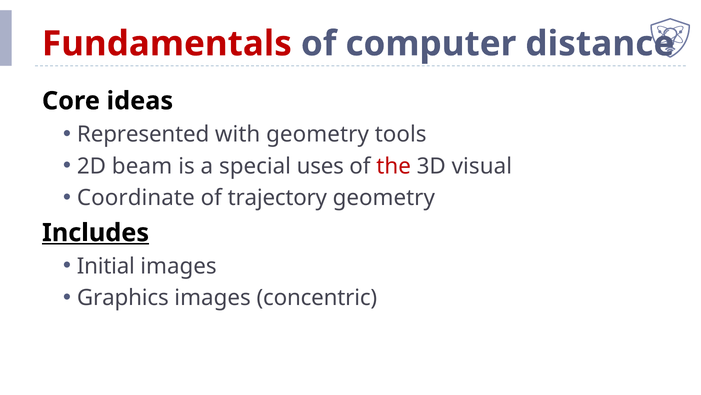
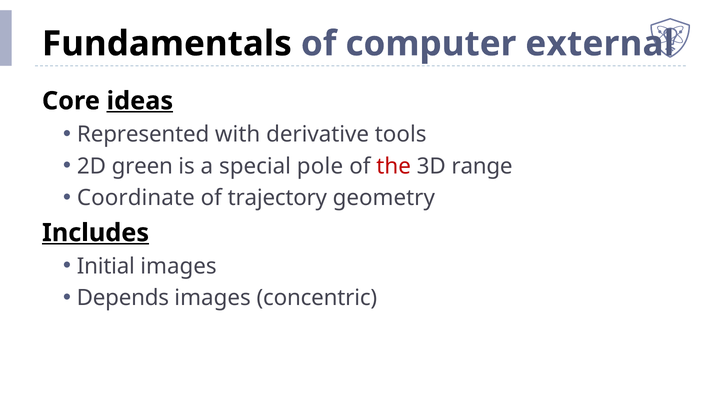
Fundamentals colour: red -> black (167, 44)
distance: distance -> external (600, 44)
ideas underline: none -> present (140, 101)
with geometry: geometry -> derivative (318, 134)
beam: beam -> green (142, 166)
uses: uses -> pole (320, 166)
visual: visual -> range (482, 166)
Graphics: Graphics -> Depends (123, 298)
